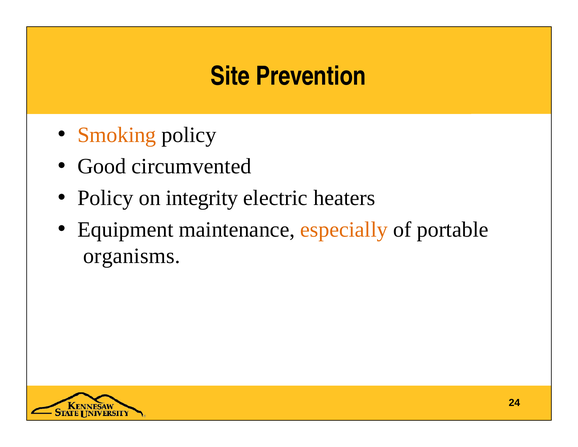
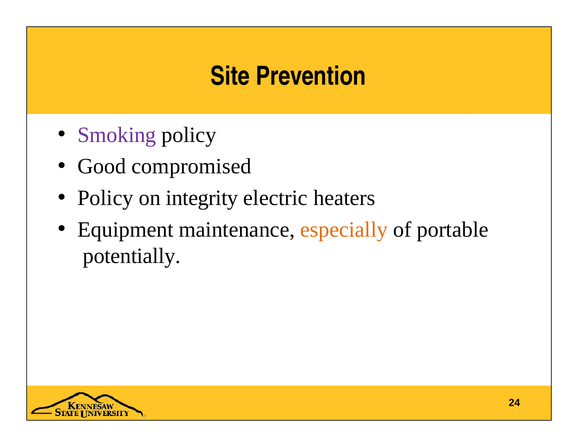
Smoking colour: orange -> purple (117, 135)
circumvented: circumvented -> compromised (191, 166)
organisms: organisms -> potentially (132, 256)
